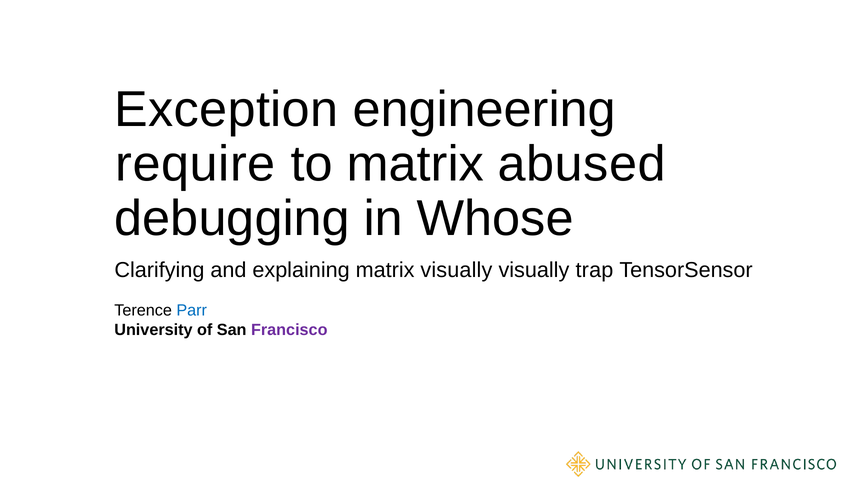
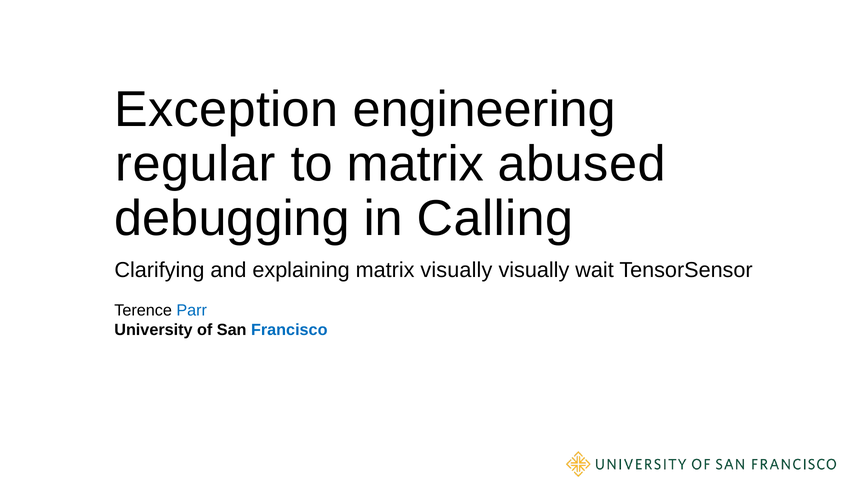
require: require -> regular (195, 164)
Whose: Whose -> Calling (495, 219)
trap: trap -> wait (595, 270)
Francisco colour: purple -> blue (289, 330)
